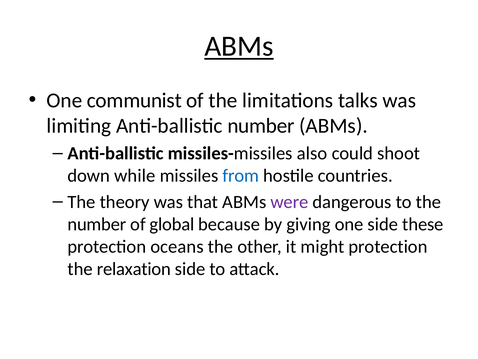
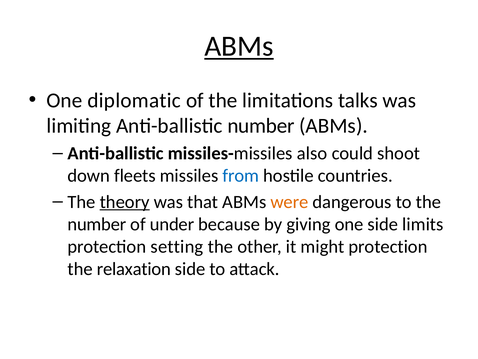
communist: communist -> diplomatic (134, 100)
while: while -> fleets (135, 176)
theory underline: none -> present (125, 202)
were colour: purple -> orange (289, 202)
global: global -> under (172, 224)
these: these -> limits (423, 224)
oceans: oceans -> setting (177, 246)
